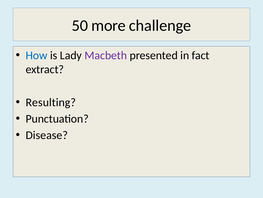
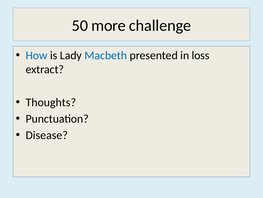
Macbeth colour: purple -> blue (106, 55)
fact: fact -> loss (201, 55)
Resulting: Resulting -> Thoughts (51, 102)
